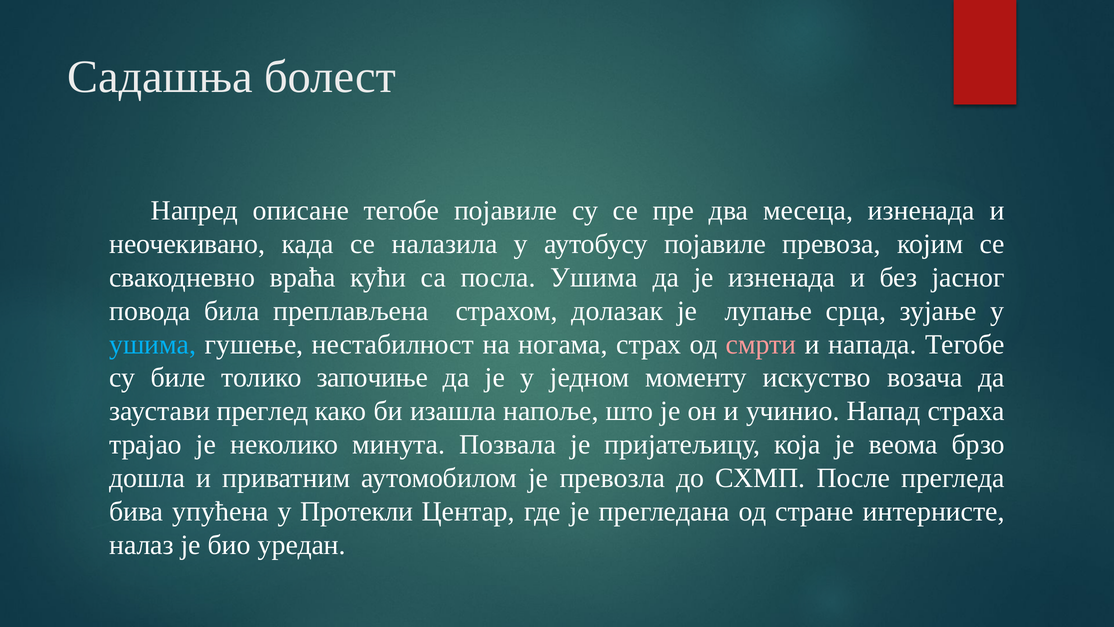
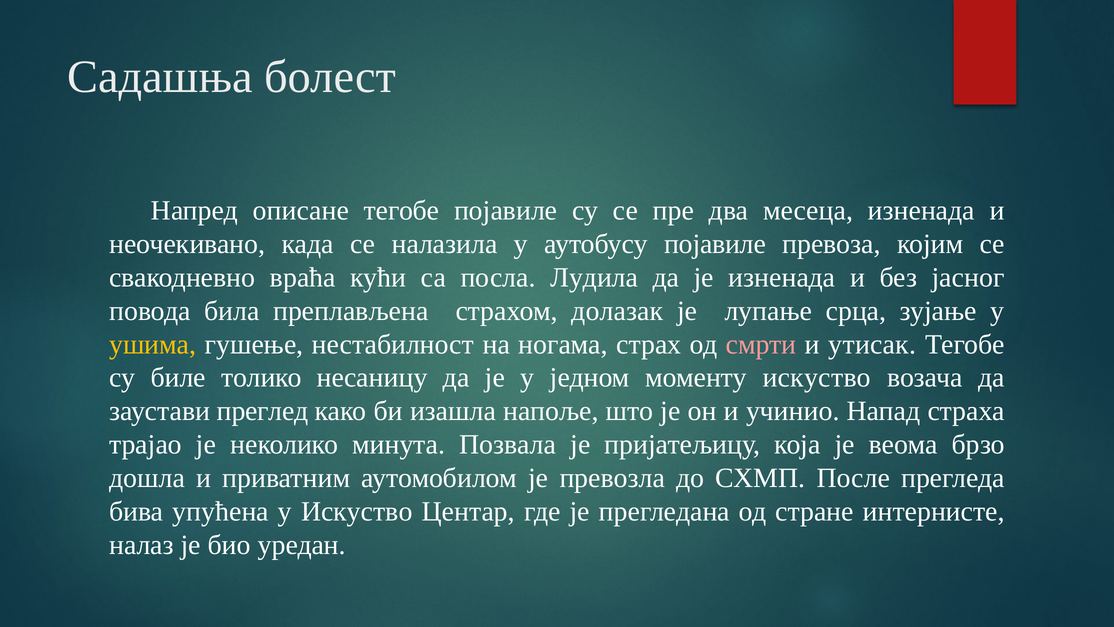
посла Ушима: Ушима -> Лудила (594, 277)
ушима colour: light blue -> yellow (153, 344)
напада: напада -> утисак (872, 344)
започиње: започиње -> несаницу (372, 378)
у Протекли: Протекли -> Искуство (357, 511)
